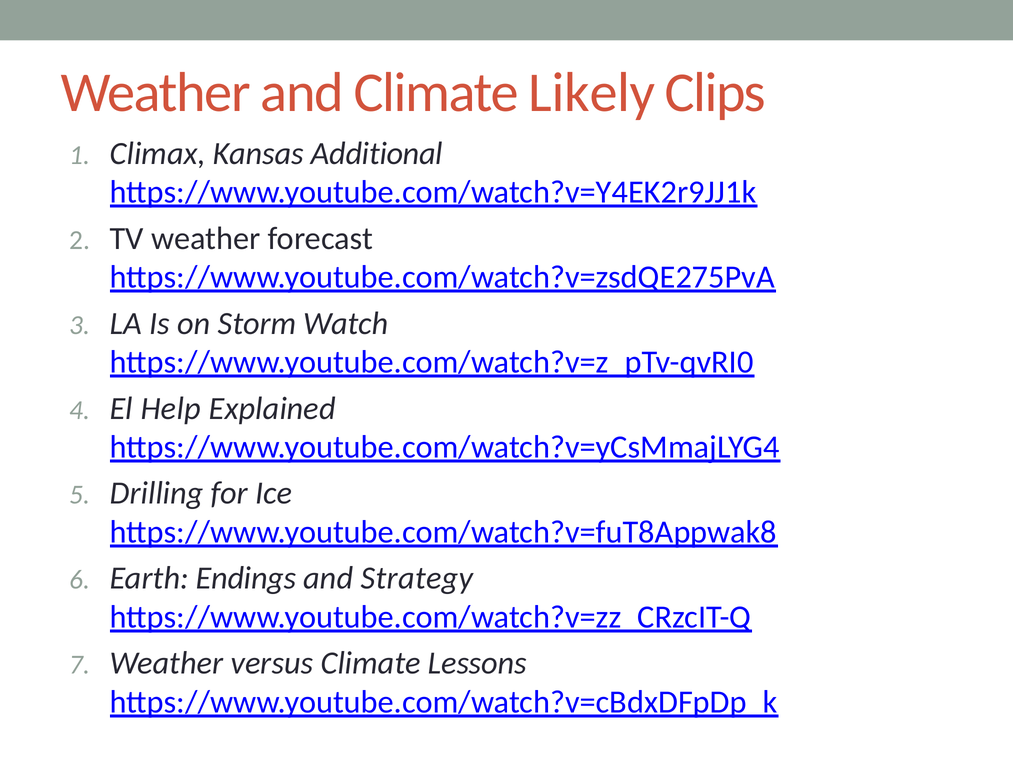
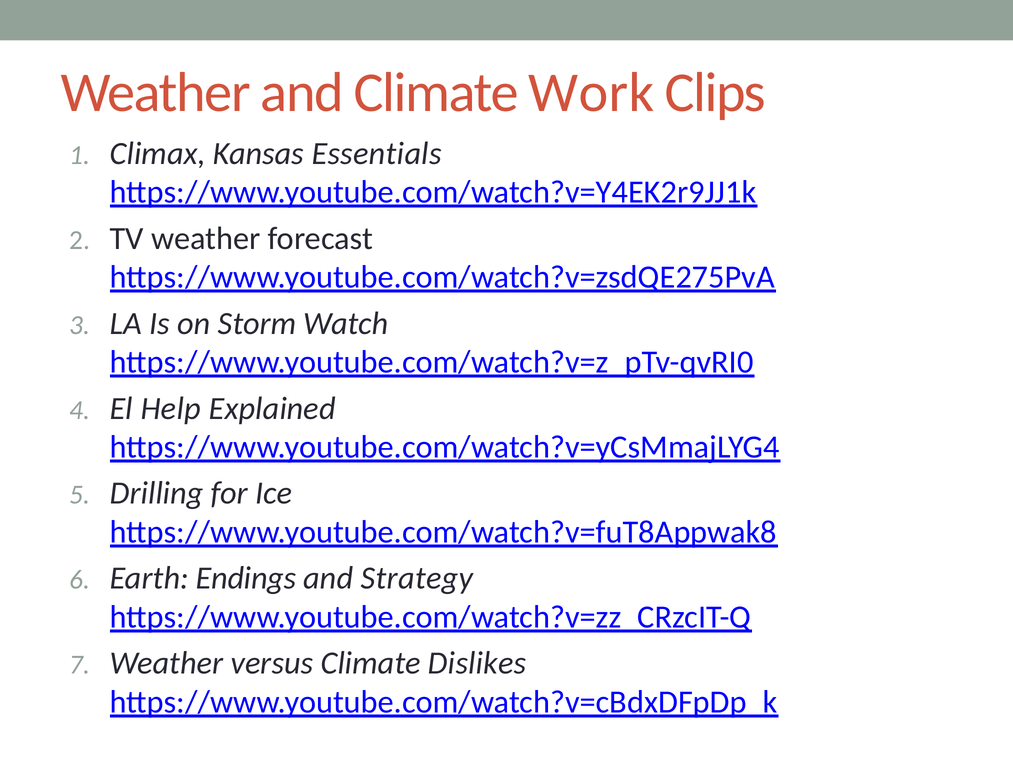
Likely: Likely -> Work (591, 93)
Additional: Additional -> Essentials (377, 153)
Lessons: Lessons -> Dislikes (477, 663)
